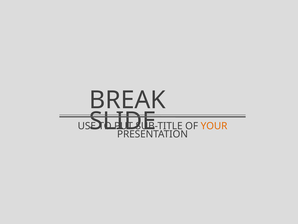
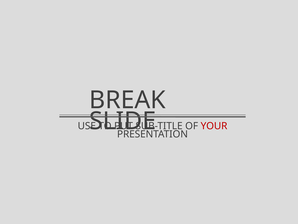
YOUR colour: orange -> red (214, 126)
